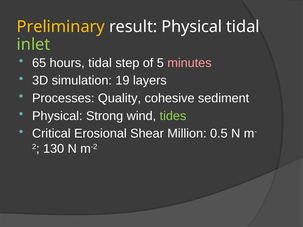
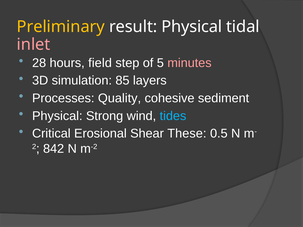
inlet colour: light green -> pink (34, 44)
65: 65 -> 28 (39, 63)
hours tidal: tidal -> field (100, 63)
19: 19 -> 85 (122, 81)
tides colour: light green -> light blue (173, 116)
Million: Million -> These (187, 134)
130: 130 -> 842 (54, 149)
